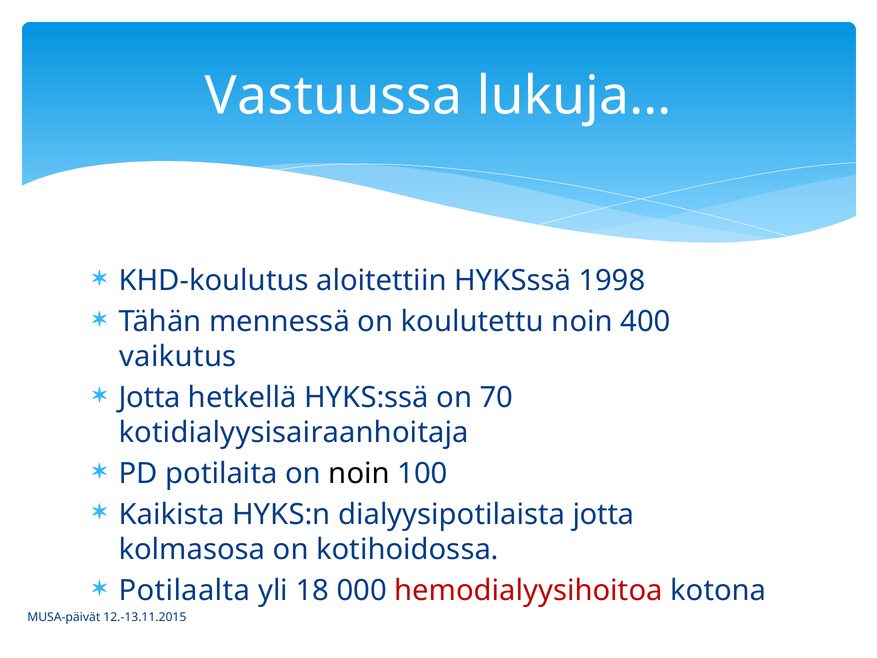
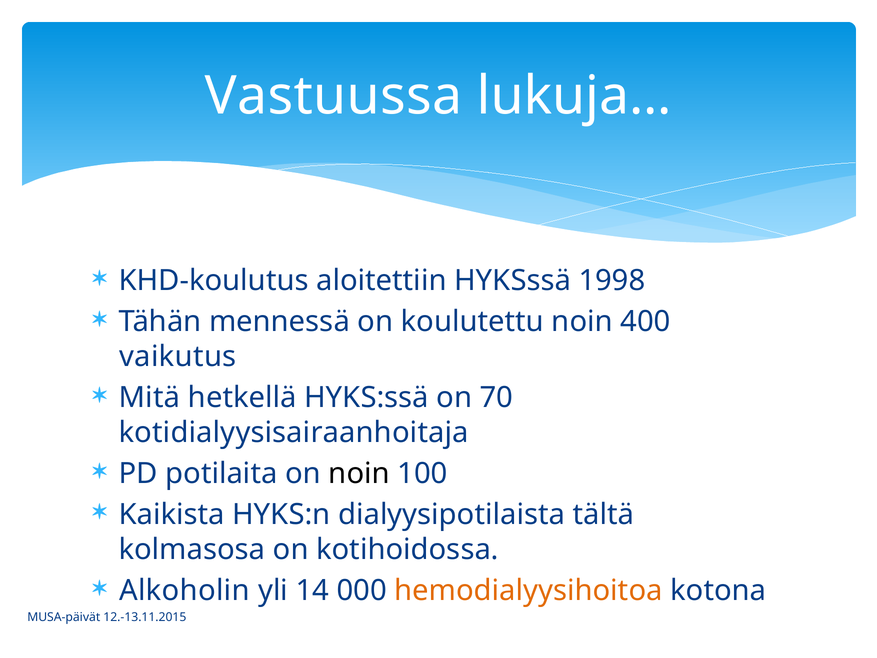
Jotta: Jotta -> Mitä (149, 397)
dialyysipotilaista jotta: jotta -> tältä (603, 514)
Potilaalta: Potilaalta -> Alkoholin (184, 590)
18: 18 -> 14 (312, 590)
hemodialyysihoitoa colour: red -> orange (528, 590)
